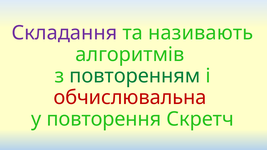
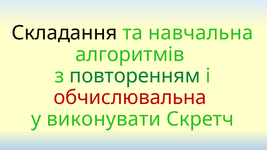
Складання colour: purple -> black (64, 33)
називають: називають -> навчальна (201, 33)
повторення: повторення -> виконувати (104, 119)
